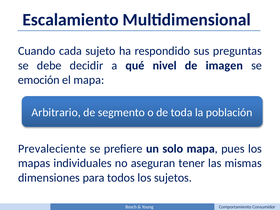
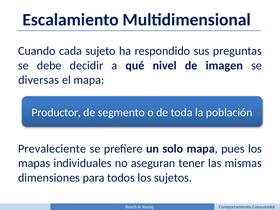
emoción: emoción -> diversas (39, 80)
Arbitrario: Arbitrario -> Productor (56, 112)
